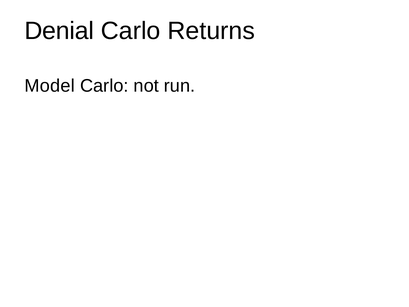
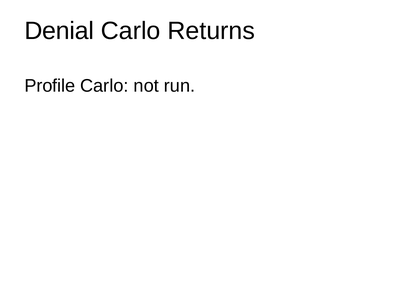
Model: Model -> Profile (50, 86)
